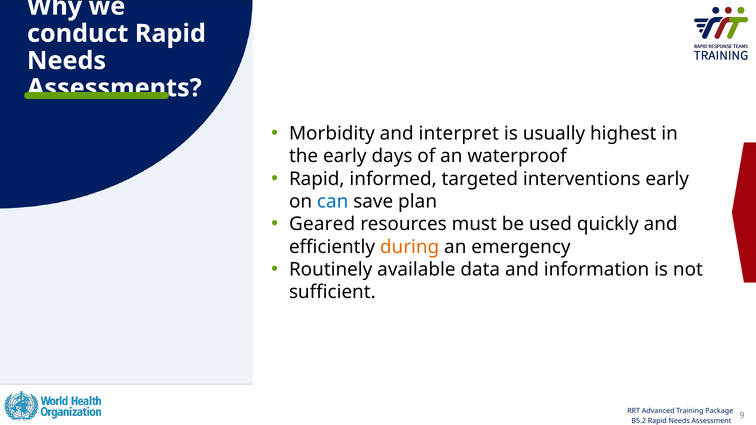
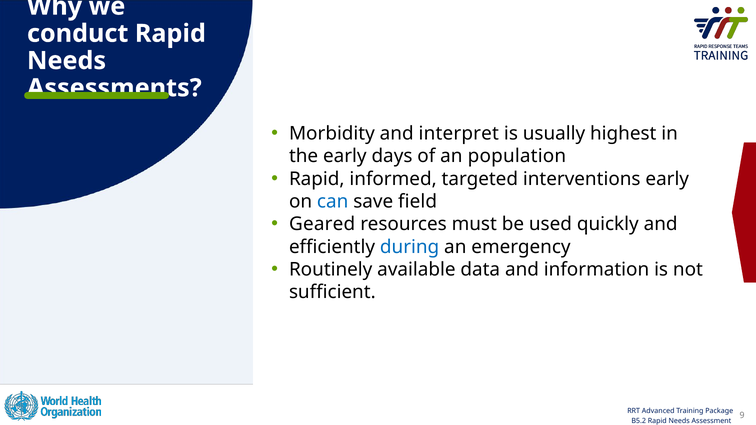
waterproof: waterproof -> population (517, 156)
plan: plan -> field (418, 202)
during colour: orange -> blue (410, 247)
